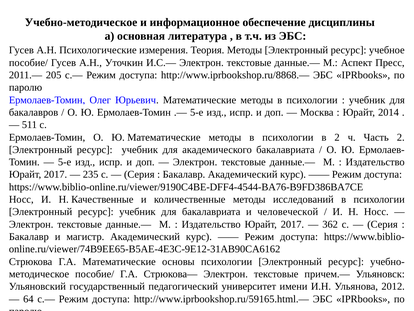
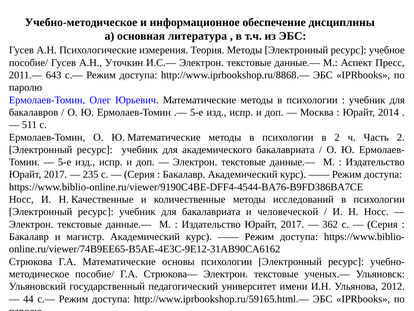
205: 205 -> 643 (54, 75)
причем.—: причем.— -> ученых.— (327, 274)
64: 64 -> 44 (28, 298)
